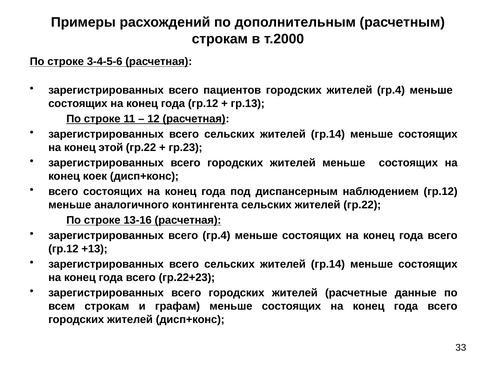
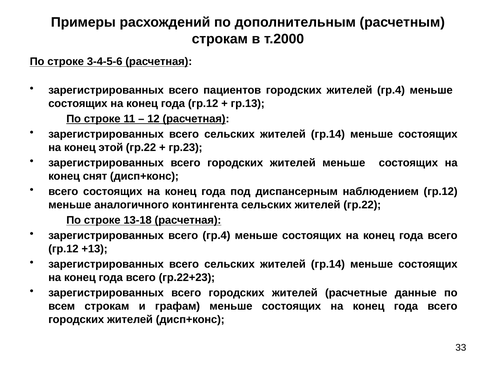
коек: коек -> снят (95, 176)
13-16: 13-16 -> 13-18 (138, 220)
